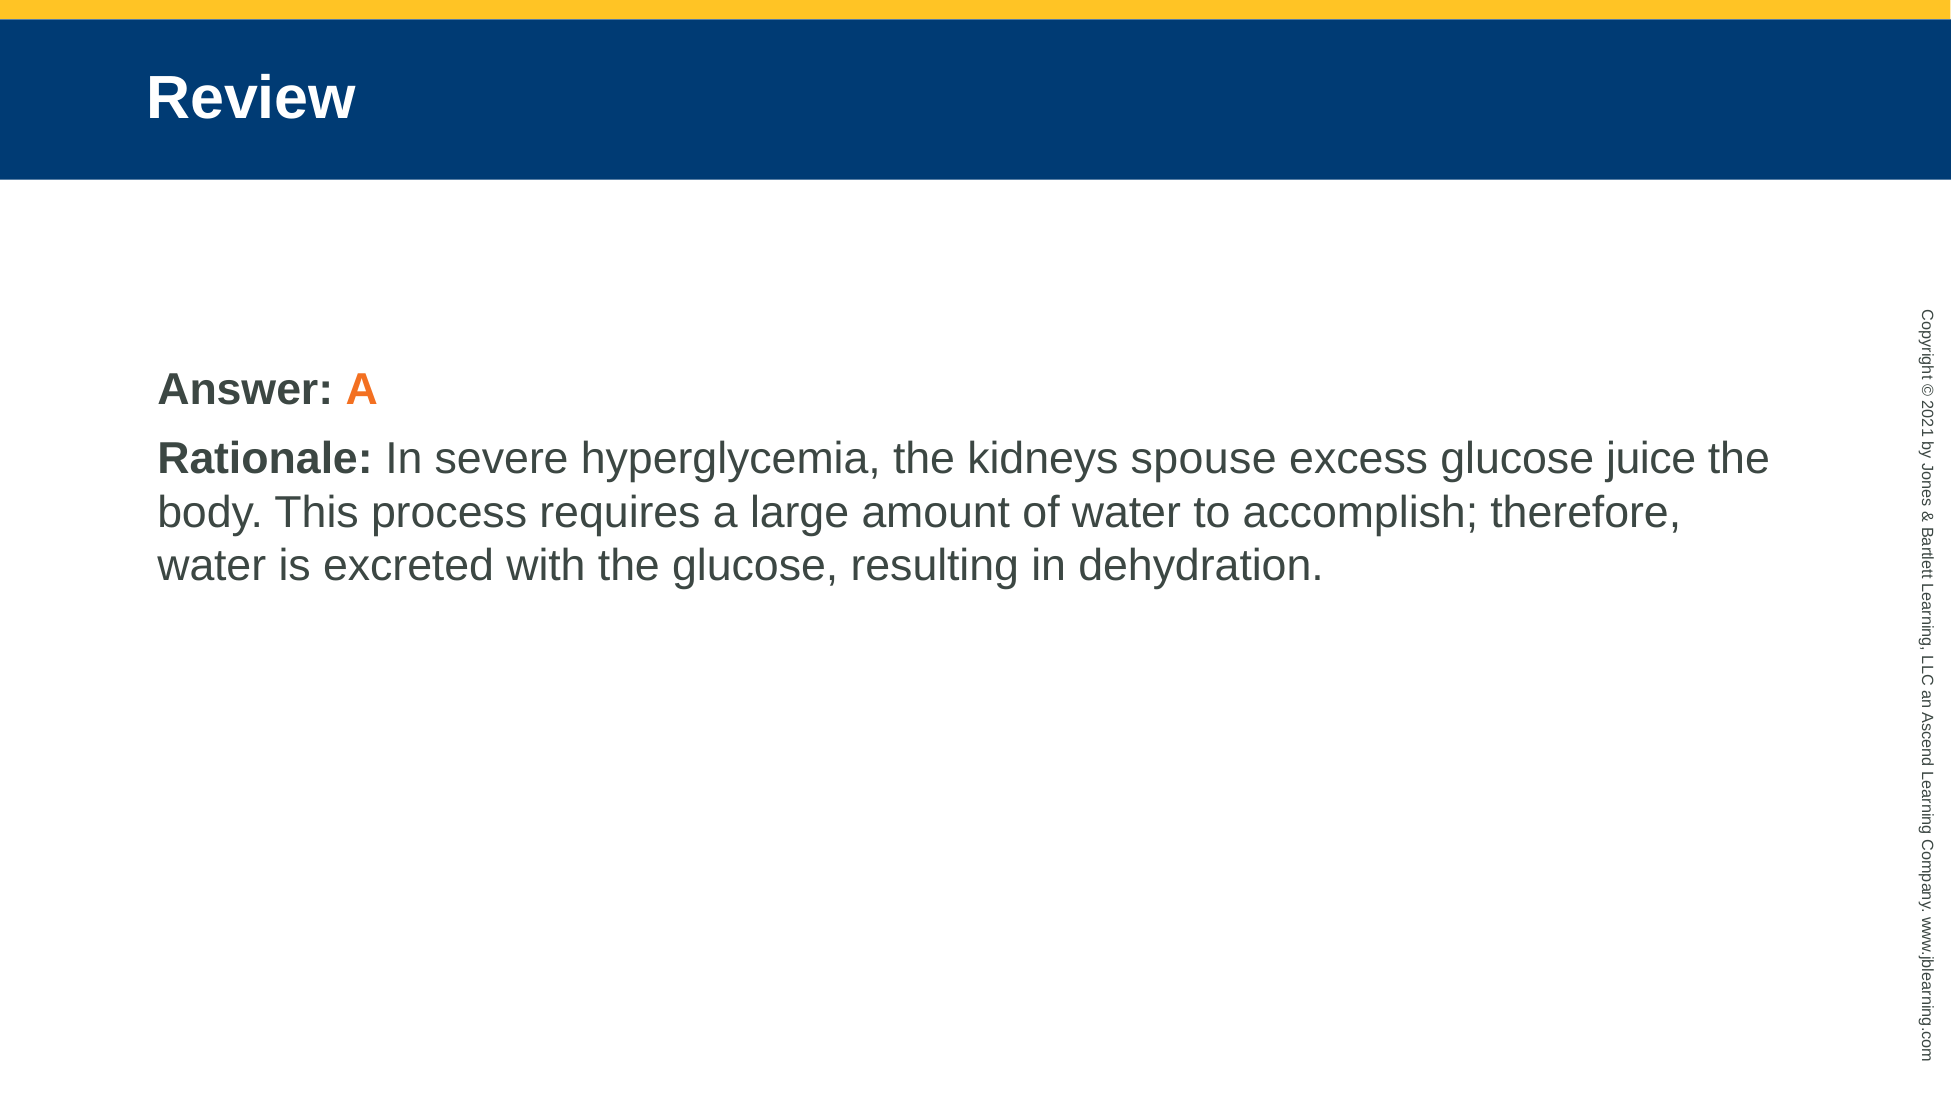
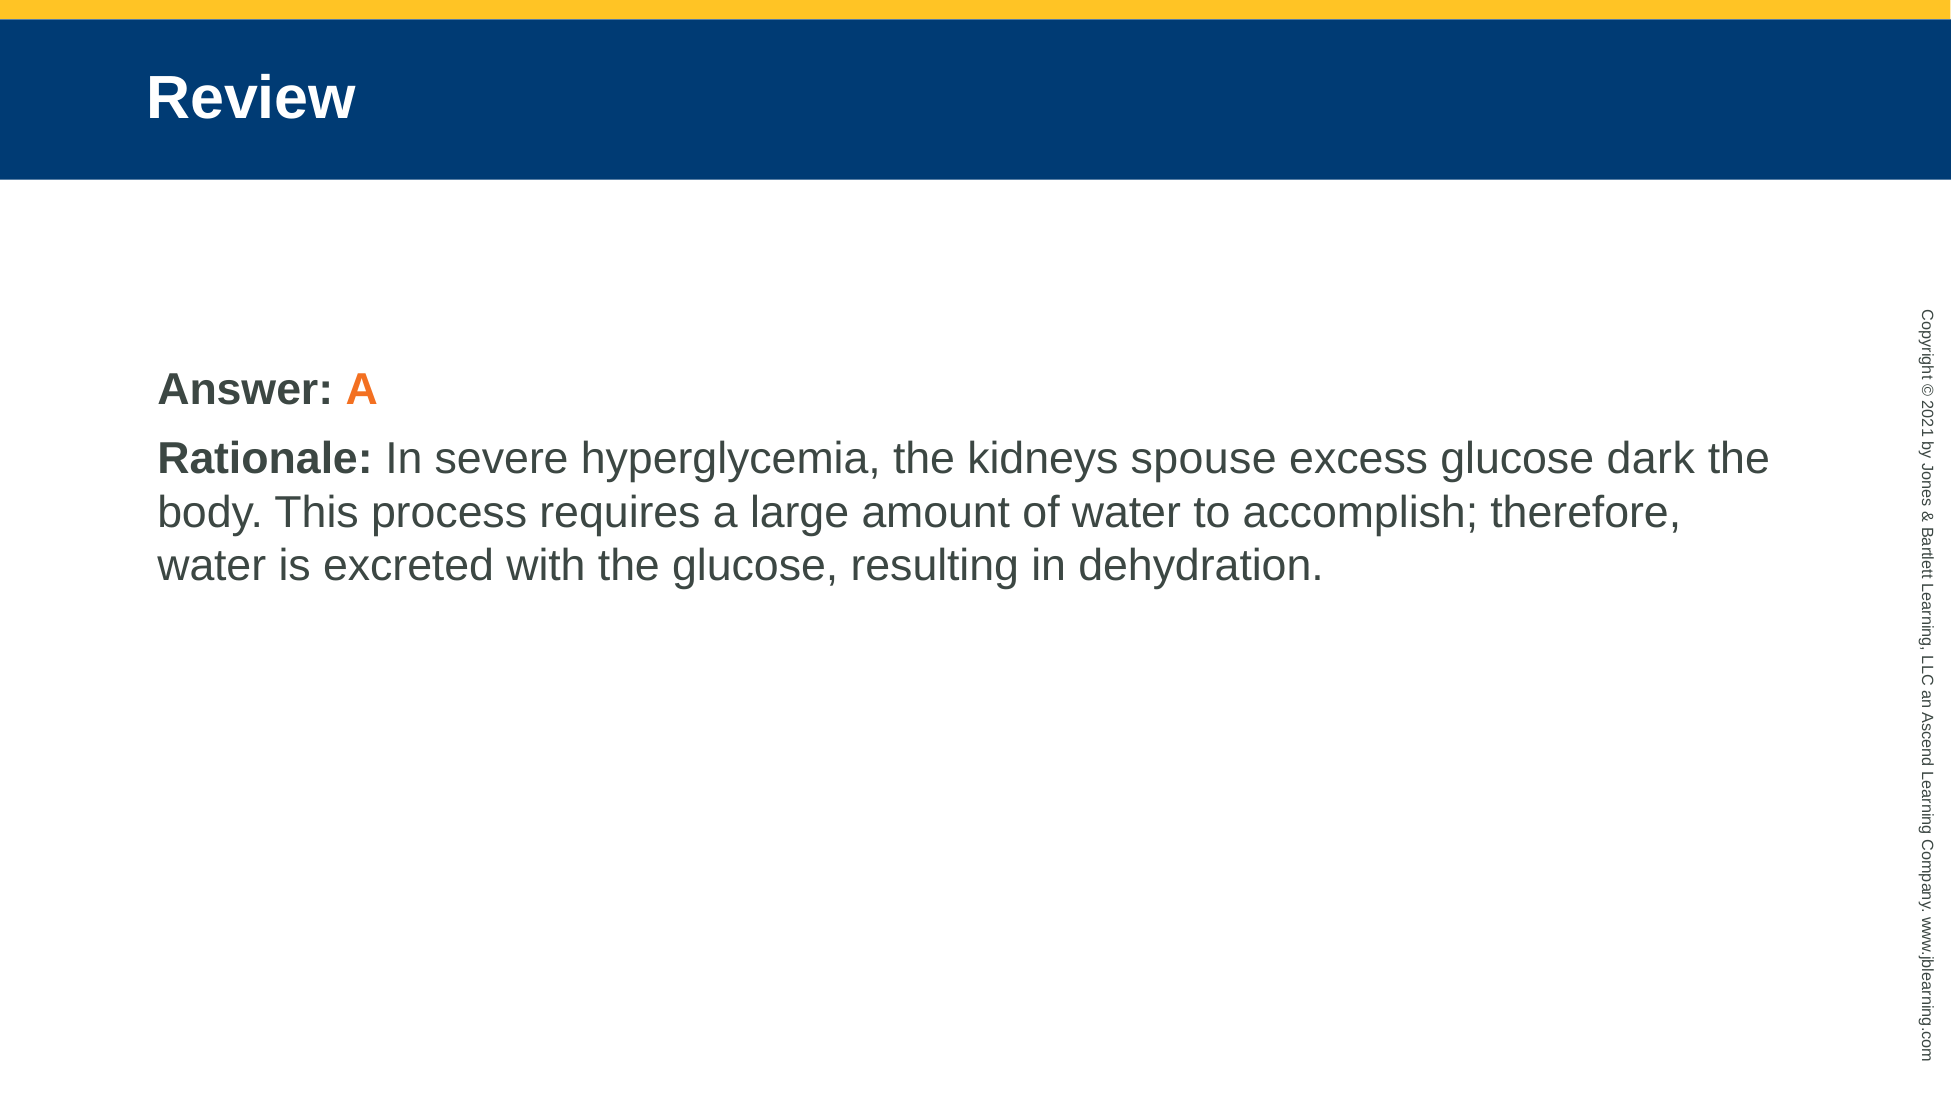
juice: juice -> dark (1651, 459)
